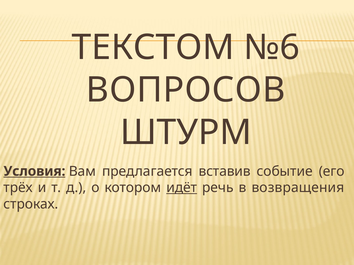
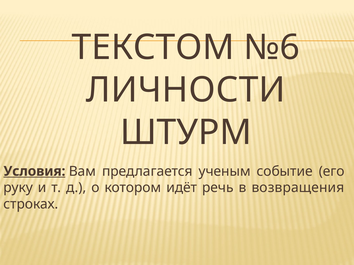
ВОПРОСОВ: ВОПРОСОВ -> ЛИЧНОСТИ (186, 90)
вставив: вставив -> ученым (225, 172)
трёх: трёх -> руку (18, 188)
идёт underline: present -> none (182, 188)
